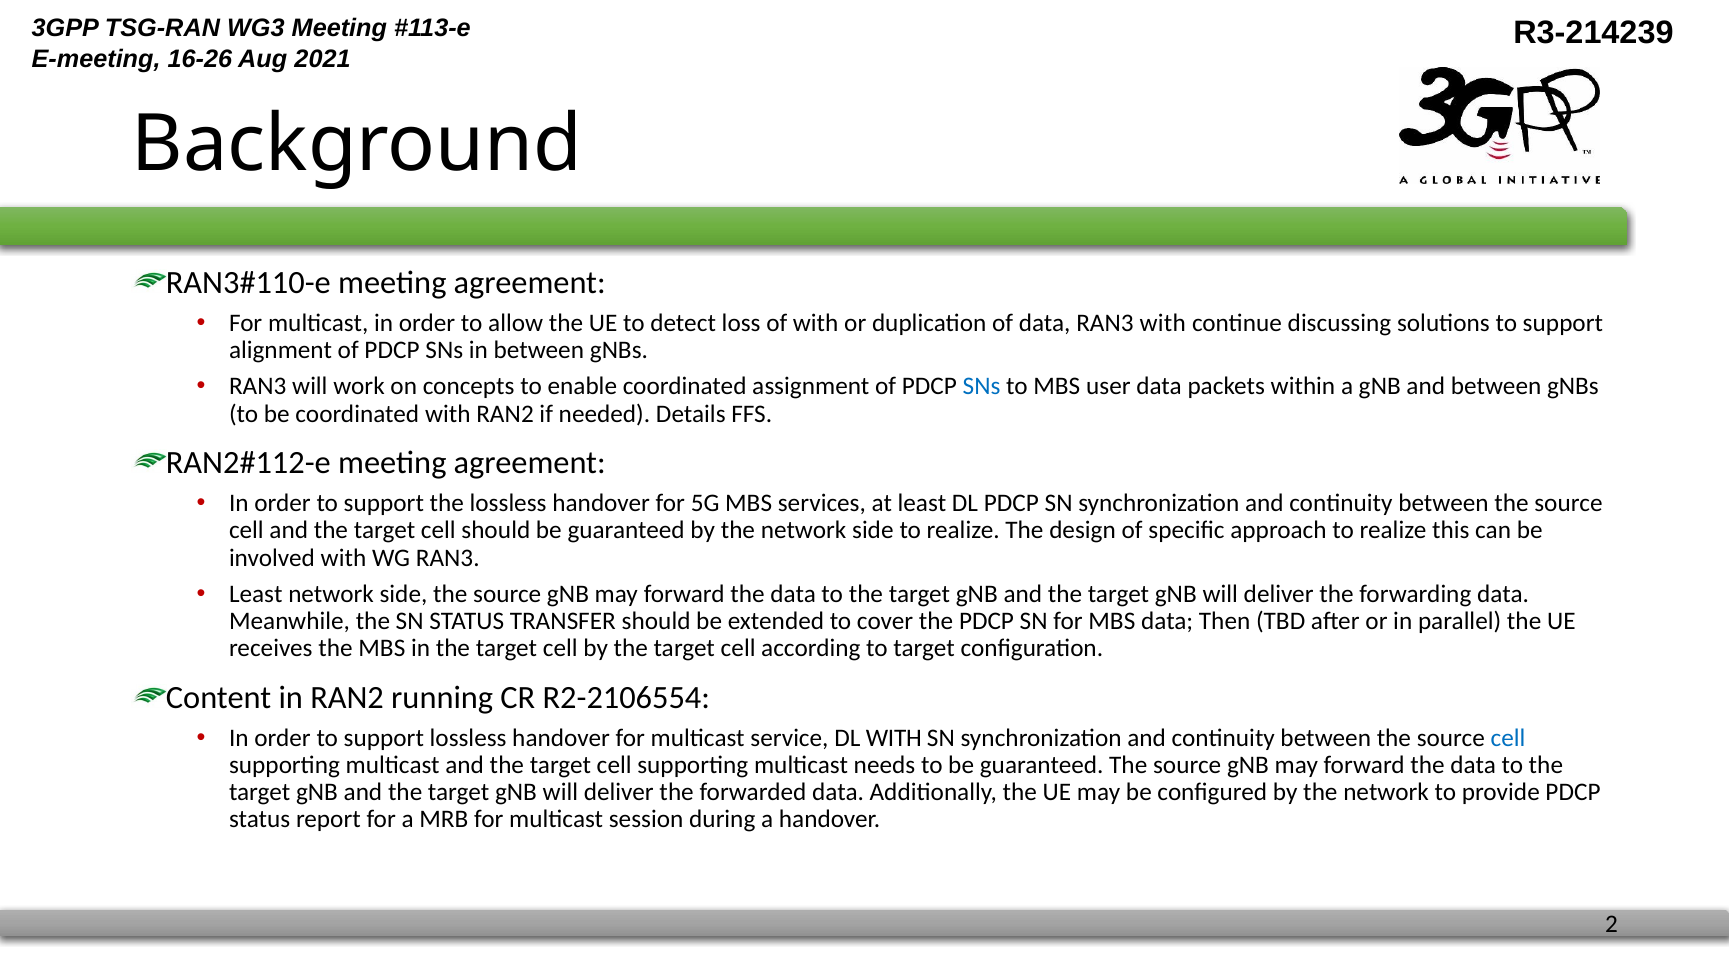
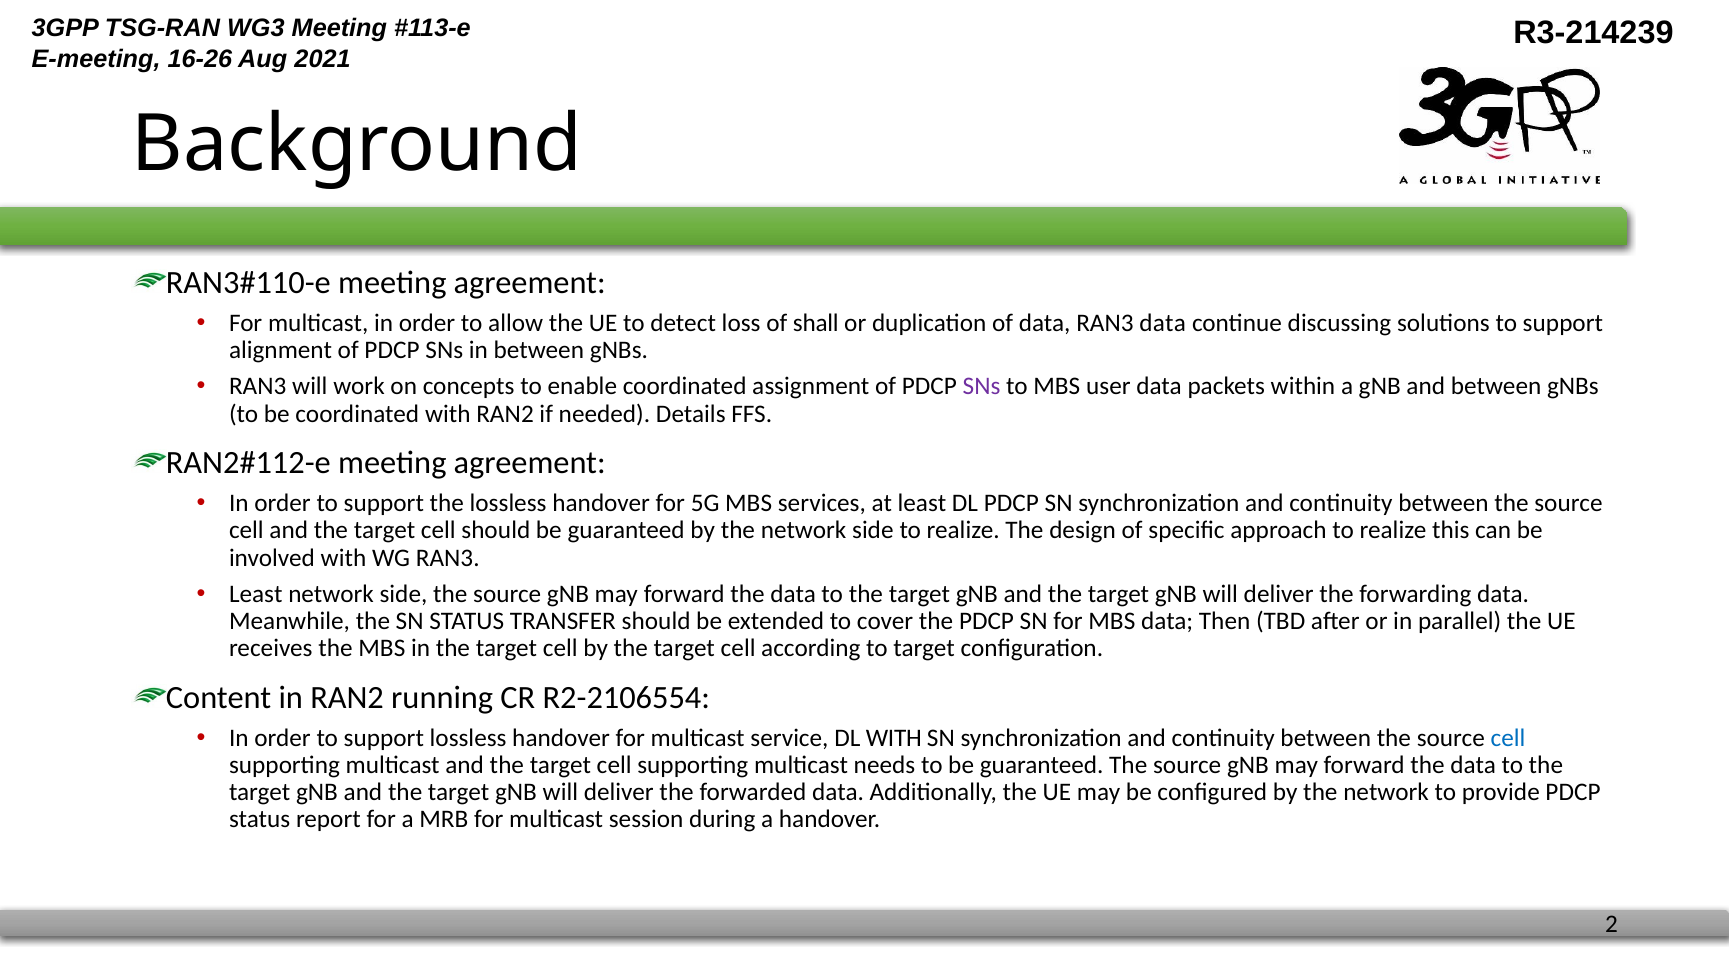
of with: with -> shall (816, 323)
RAN3 with: with -> data (1163, 323)
SNs colour: blue -> purple (982, 386)
